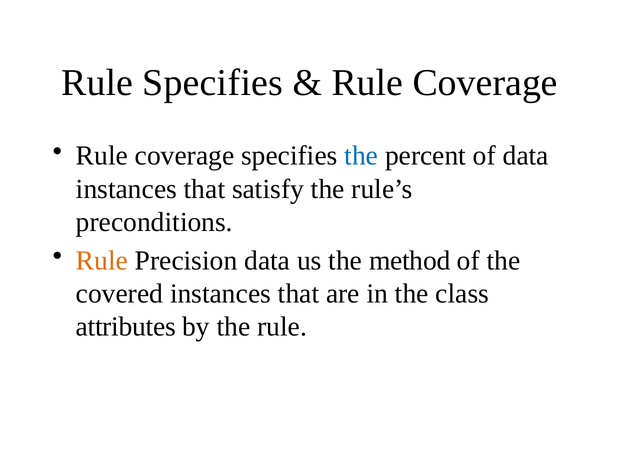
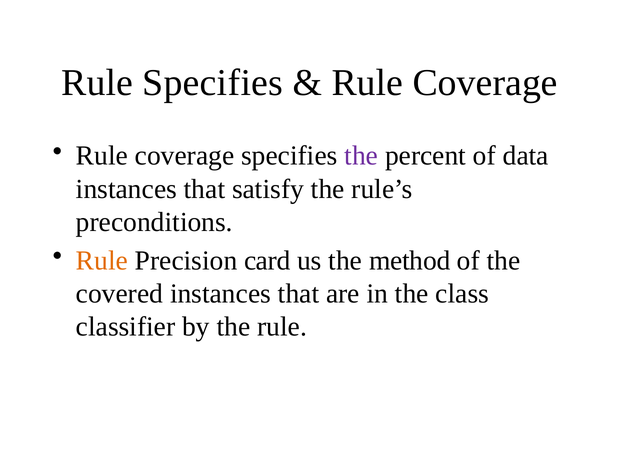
the colour: blue -> purple (361, 156)
Precision data: data -> card (267, 261)
attributes: attributes -> classifier (126, 327)
